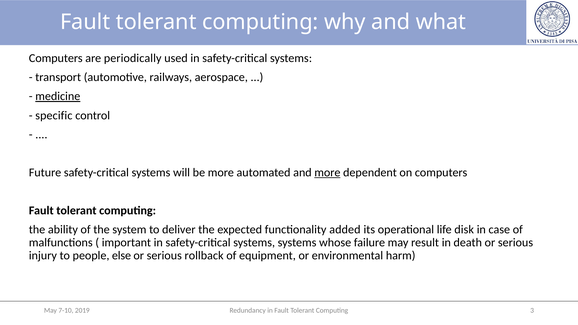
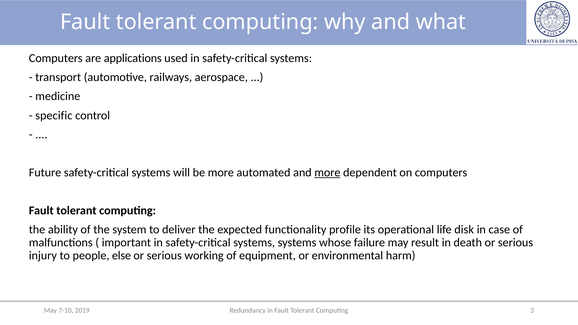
periodically: periodically -> applications (133, 58)
medicine underline: present -> none (58, 96)
added: added -> profile (345, 230)
rollback: rollback -> working (204, 256)
